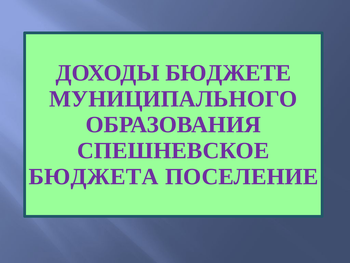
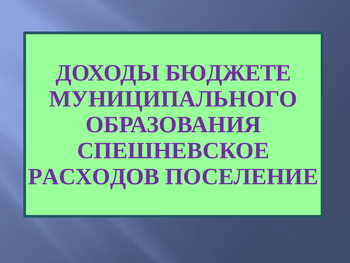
БЮДЖЕТА: БЮДЖЕТА -> РАСХОДОВ (94, 176)
